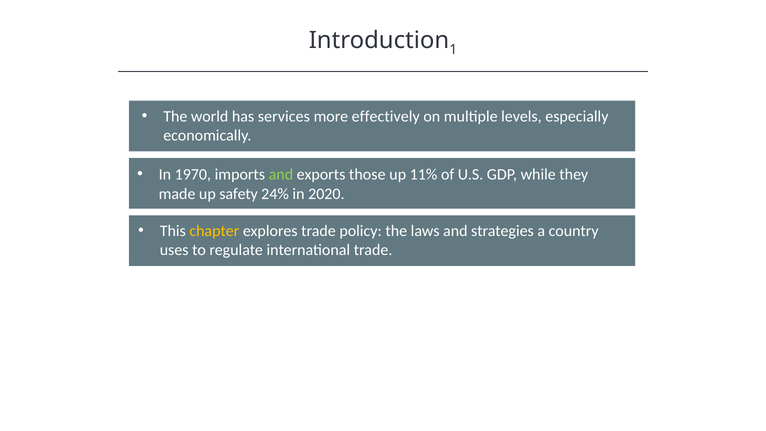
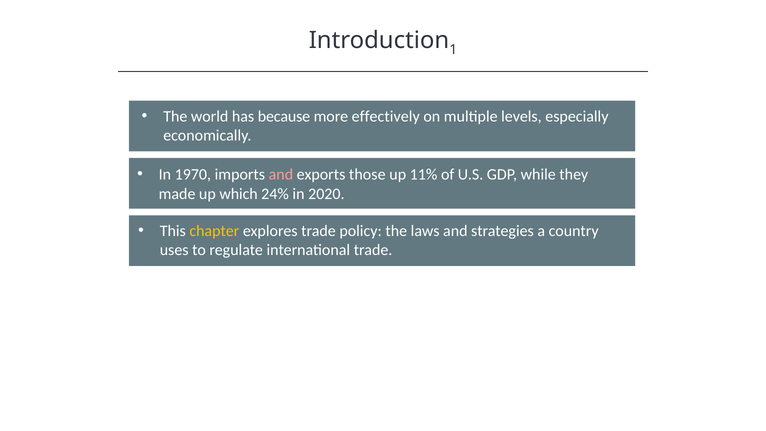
services: services -> because (284, 116)
and colour: light green -> pink (281, 175)
safety: safety -> which (239, 194)
